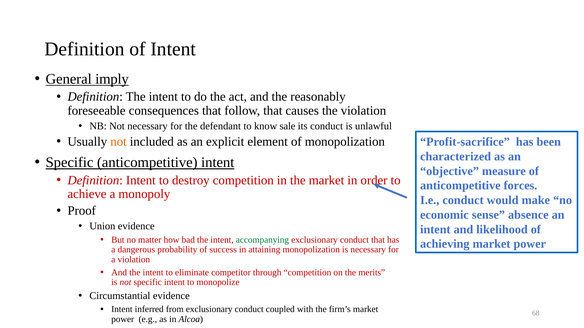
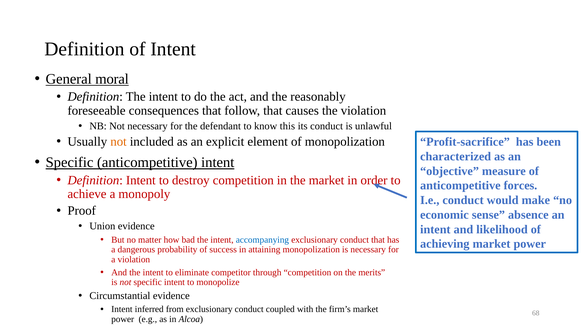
imply: imply -> moral (112, 79)
sale: sale -> this (287, 126)
accompanying colour: green -> blue (262, 240)
